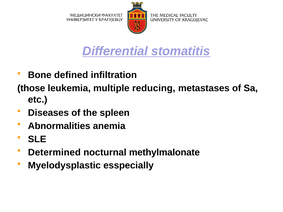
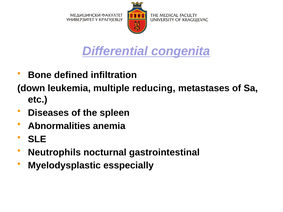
stomatitis: stomatitis -> congenita (181, 51)
those: those -> down (31, 88)
Determined: Determined -> Neutrophils (54, 152)
methylmalonate: methylmalonate -> gastrointestinal (164, 152)
